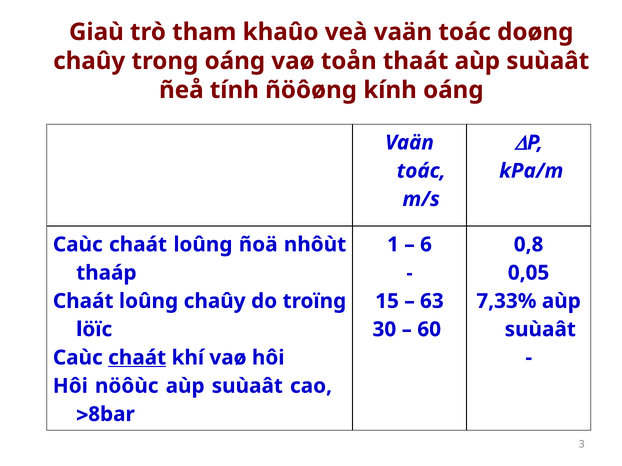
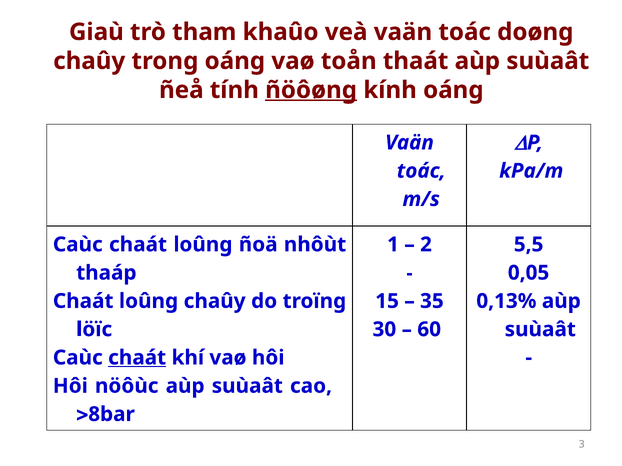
ñöôøng underline: none -> present (311, 90)
6: 6 -> 2 (426, 245)
0,8: 0,8 -> 5,5 (529, 245)
63: 63 -> 35 (432, 301)
7,33%: 7,33% -> 0,13% (506, 301)
